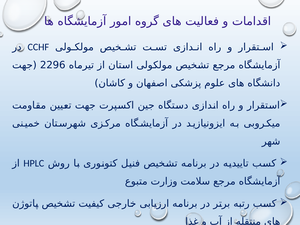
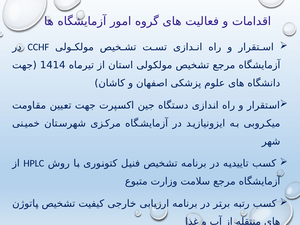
2296: 2296 -> 1414 (53, 65)
